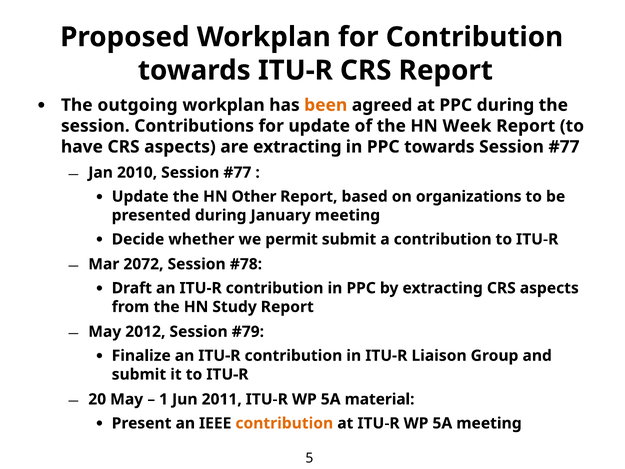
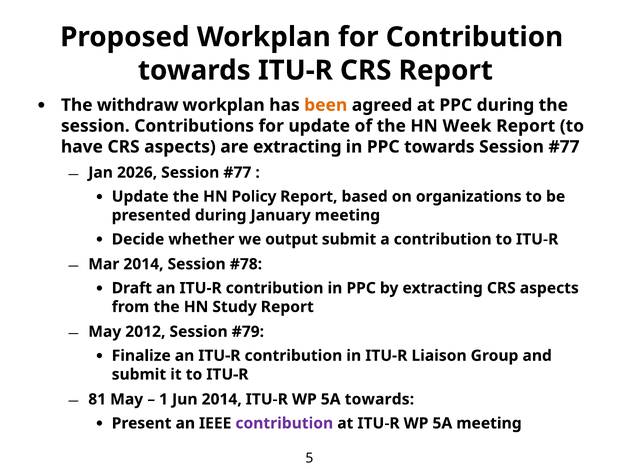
outgoing: outgoing -> withdraw (138, 105)
2010: 2010 -> 2026 (137, 172)
Other: Other -> Policy (254, 196)
permit: permit -> output (292, 239)
Mar 2072: 2072 -> 2014 (143, 264)
20: 20 -> 81 (97, 399)
Jun 2011: 2011 -> 2014 (222, 399)
5A material: material -> towards (379, 399)
contribution colour: orange -> purple (284, 423)
